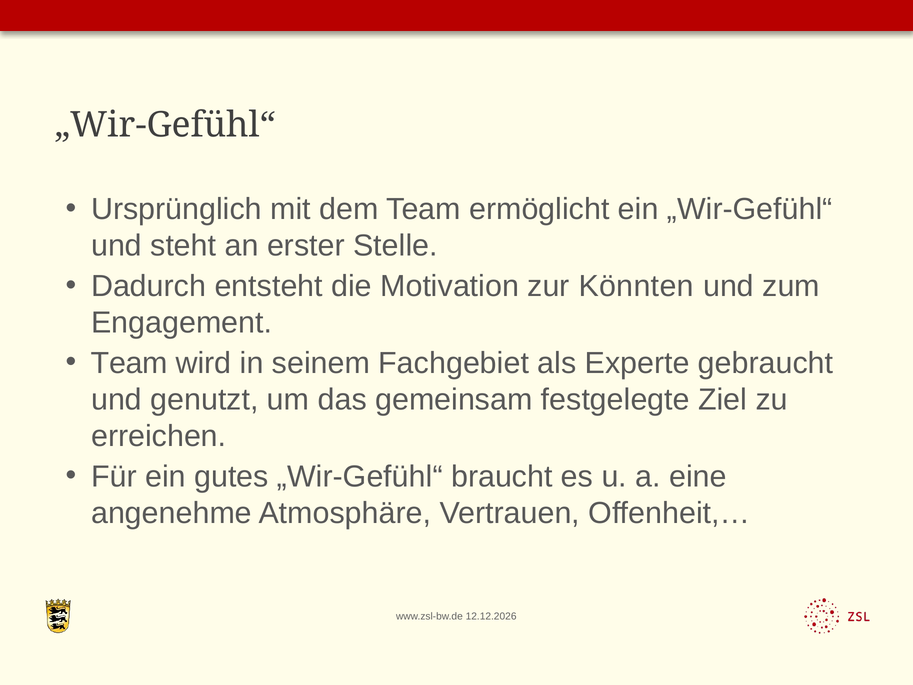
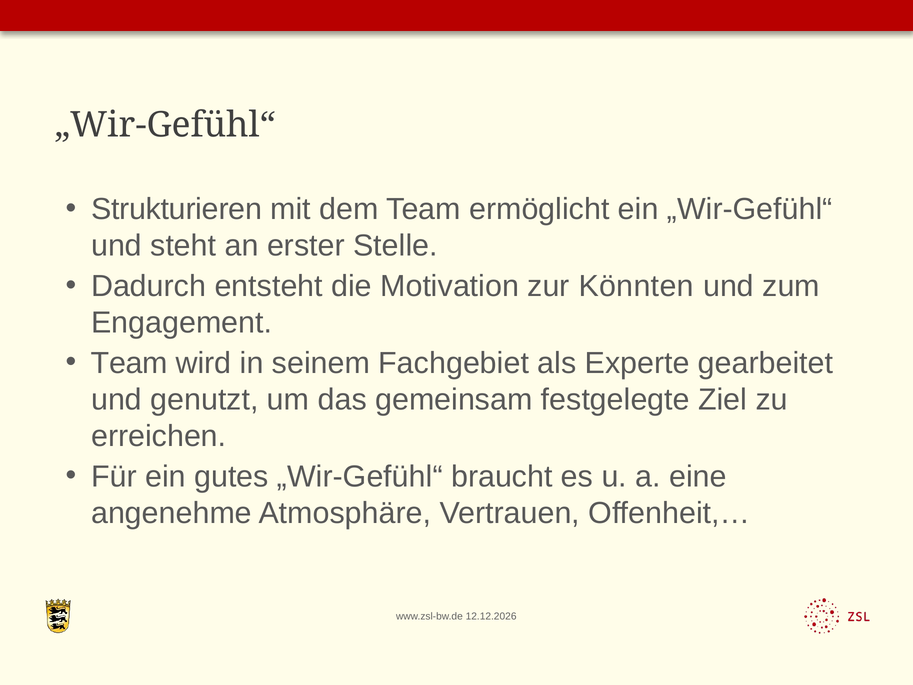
Ursprünglich: Ursprünglich -> Strukturieren (177, 209)
gebraucht: gebraucht -> gearbeitet (766, 363)
